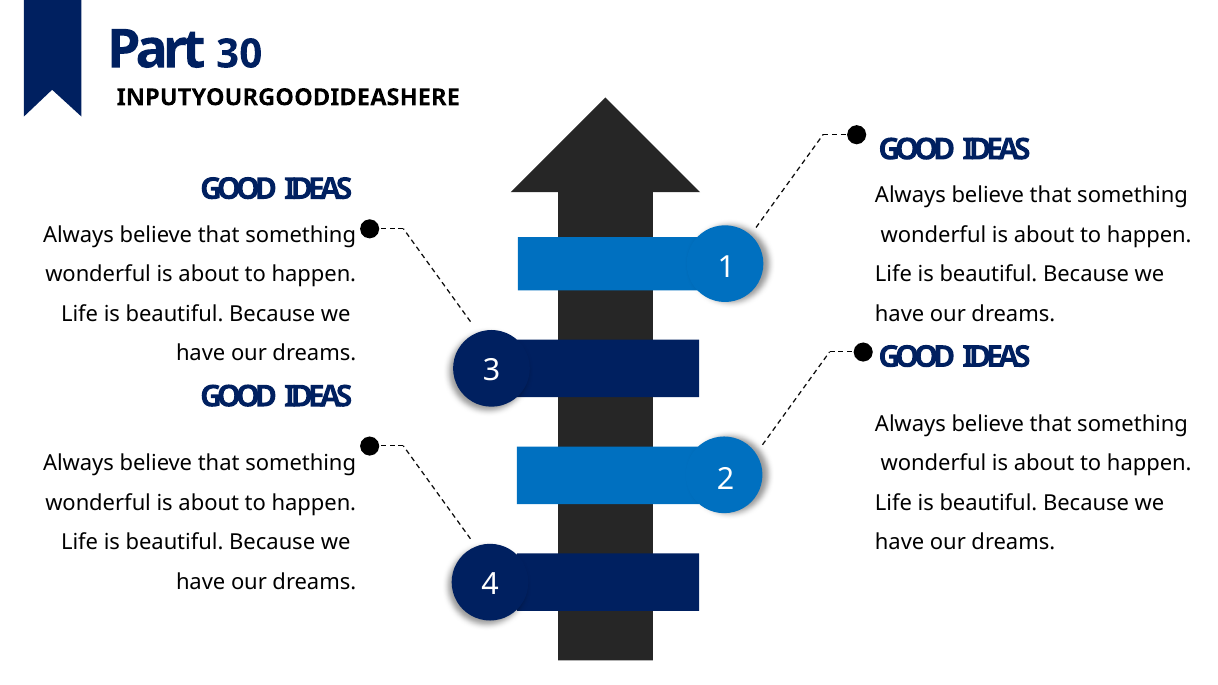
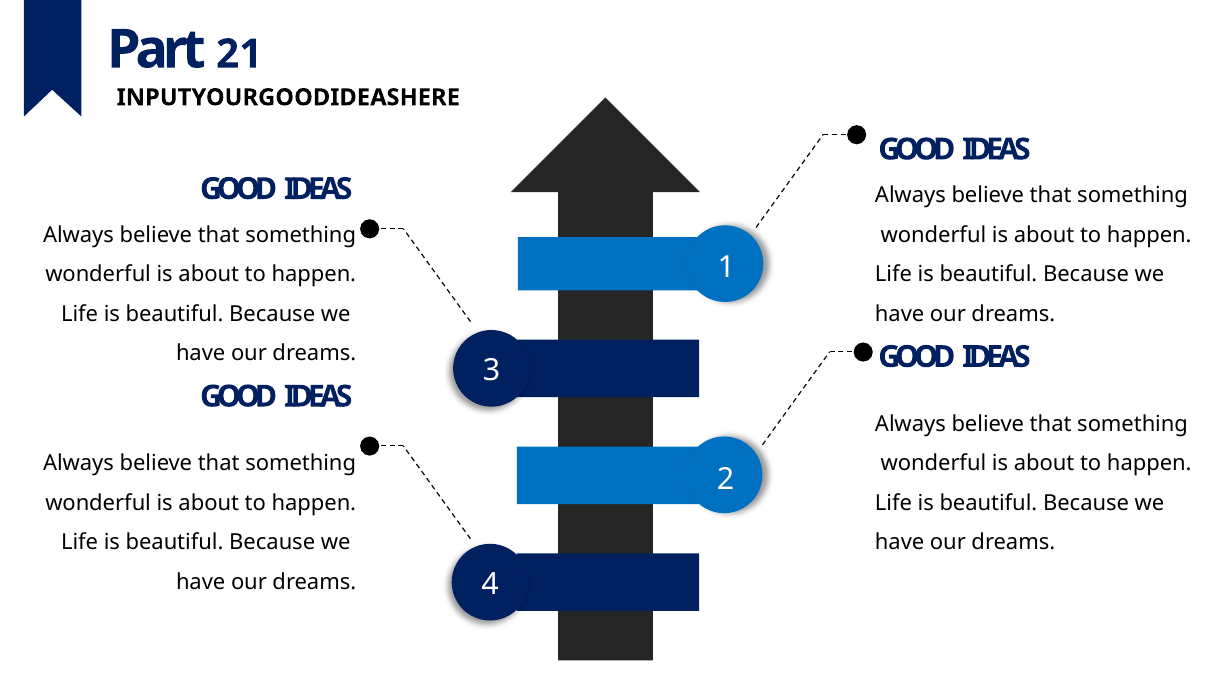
30: 30 -> 21 (239, 54)
